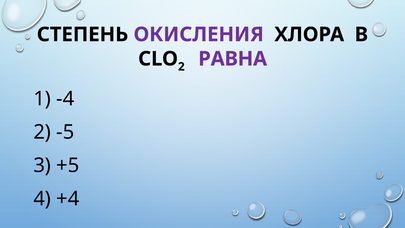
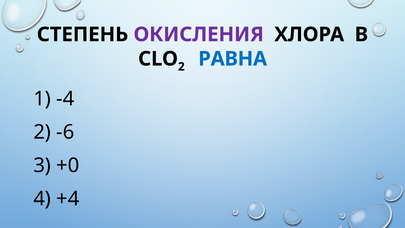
РАВНА colour: purple -> blue (233, 59)
-5: -5 -> -6 (65, 132)
+5: +5 -> +0 (68, 165)
